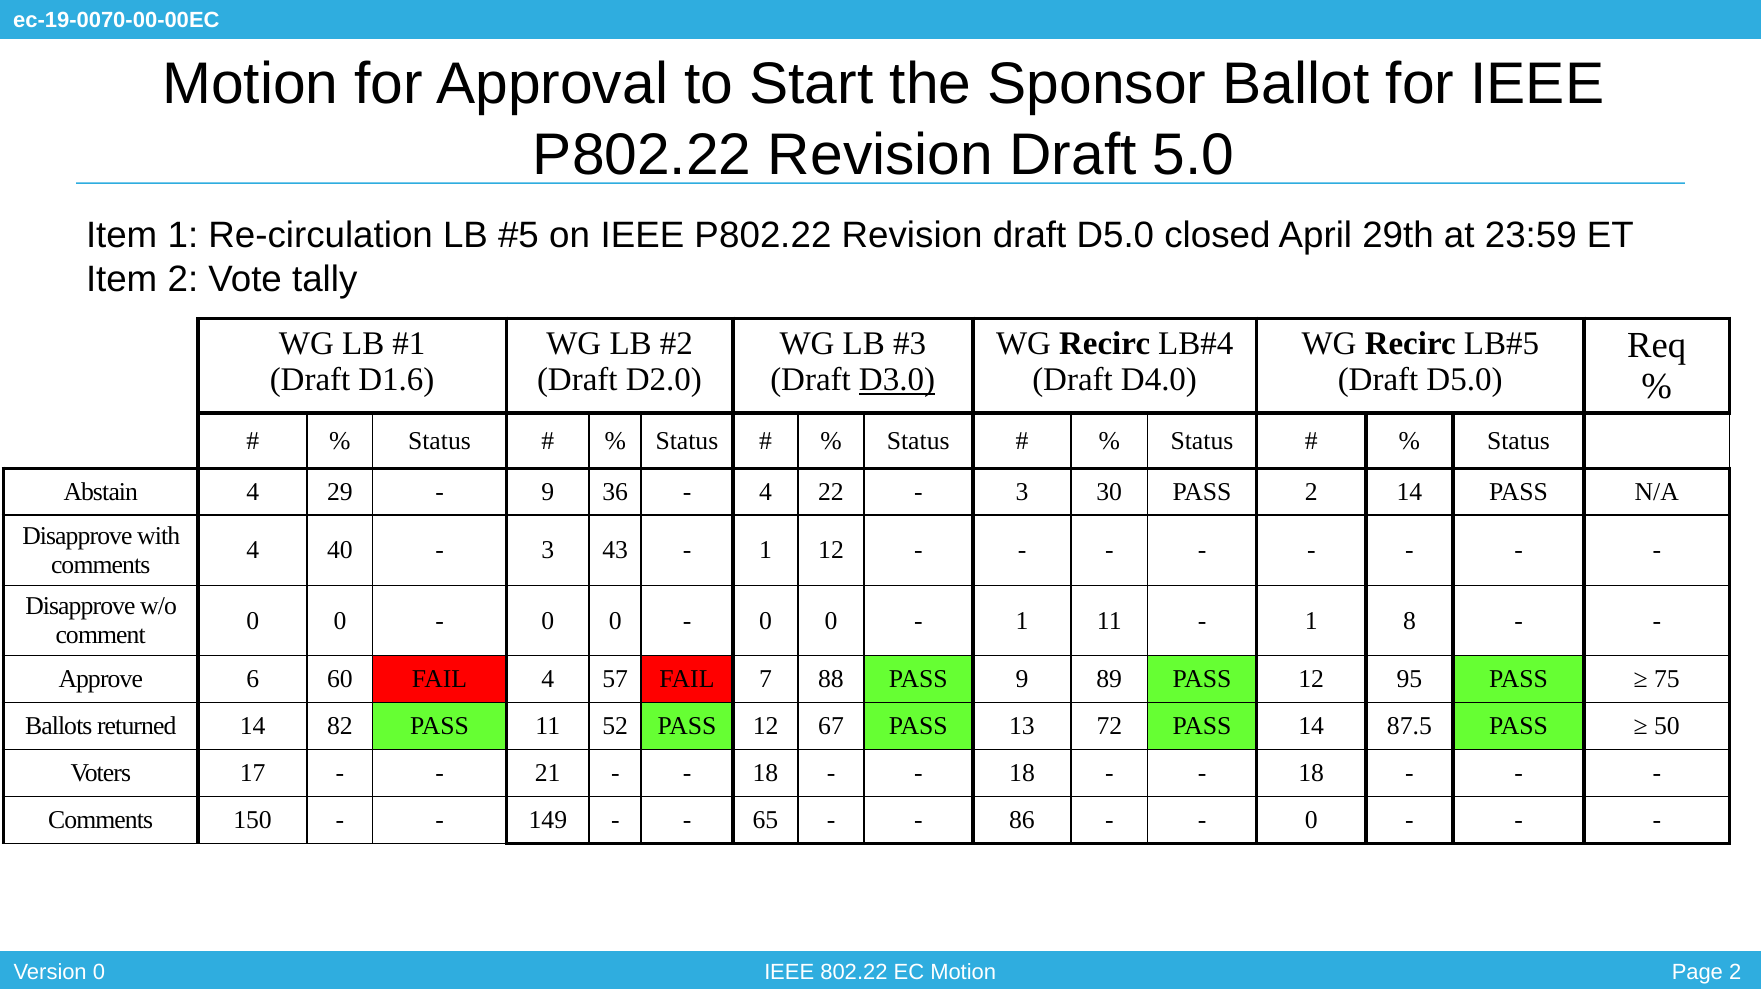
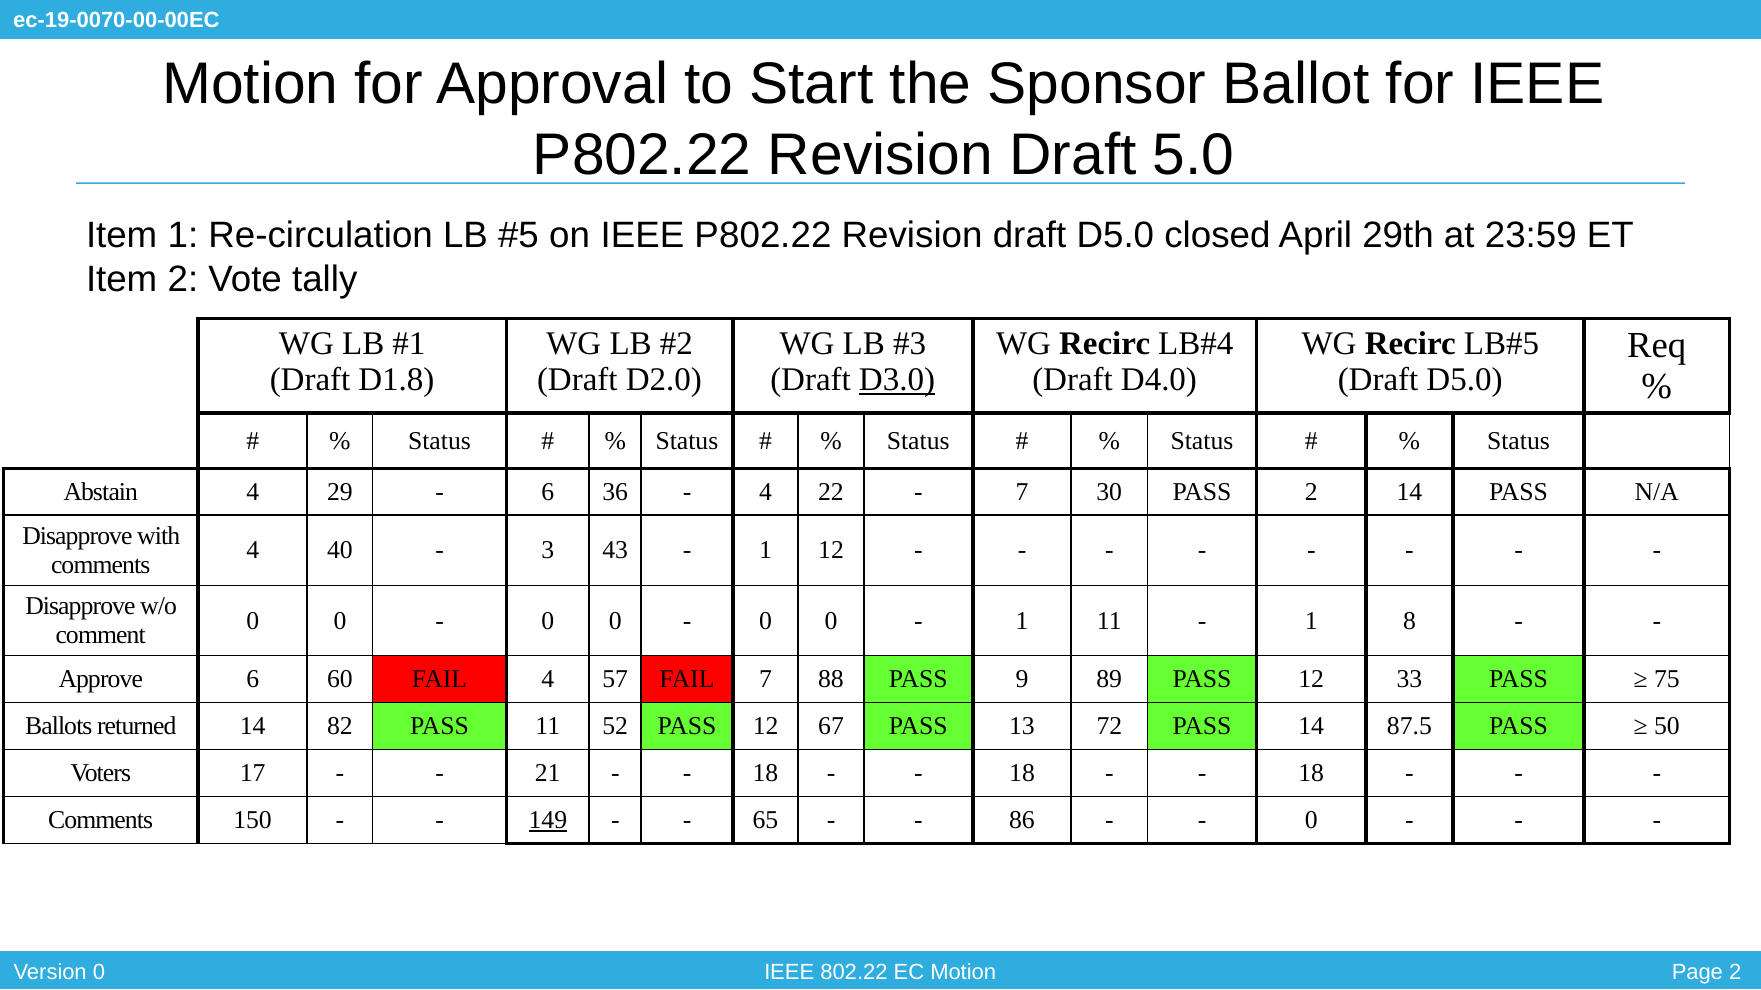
D1.6: D1.6 -> D1.8 (396, 380)
9: 9 -> 6 (548, 492)
3: 3 -> 7 (1022, 492)
95: 95 -> 33 (1409, 680)
149 underline: none -> present (548, 821)
